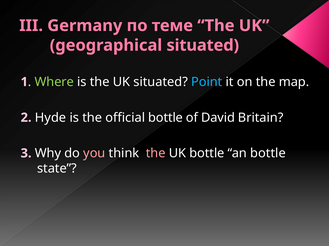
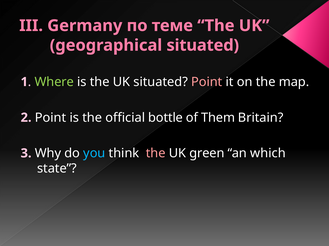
Point colour: light blue -> pink (207, 82)
2 Hyde: Hyde -> Point (51, 118)
David: David -> Them (218, 118)
you colour: pink -> light blue (94, 154)
UK bottle: bottle -> green (207, 154)
an bottle: bottle -> which (268, 154)
